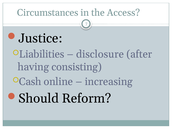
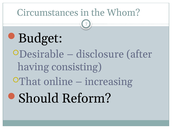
Access: Access -> Whom (124, 13)
Justice: Justice -> Budget (40, 38)
Liabilities: Liabilities -> Desirable (42, 54)
Cash: Cash -> That (30, 82)
